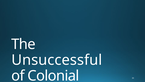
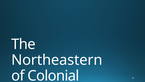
Unsuccessful: Unsuccessful -> Northeastern (57, 60)
